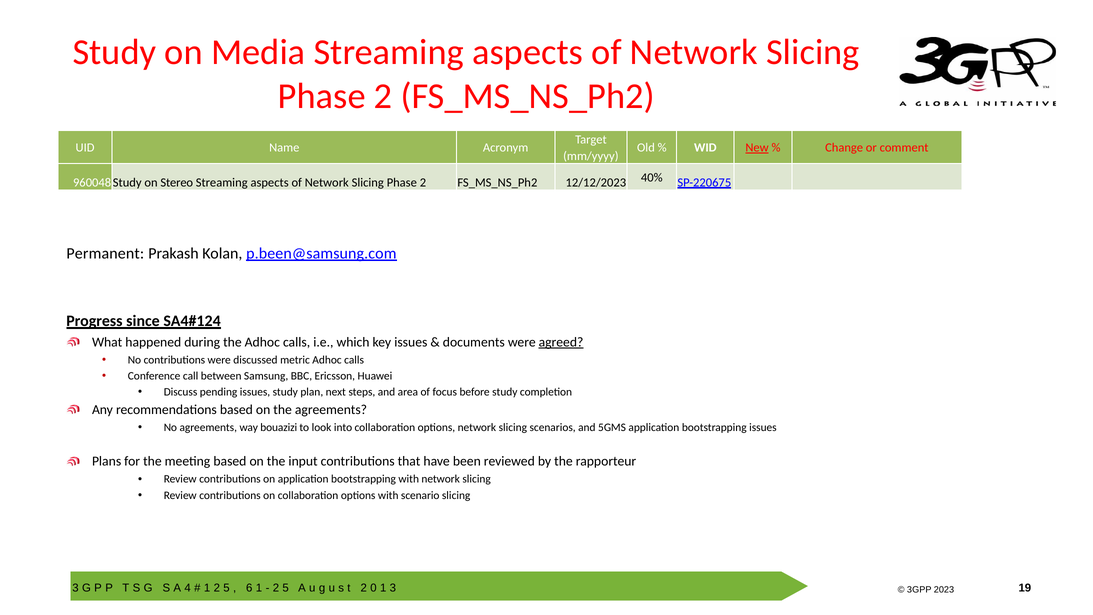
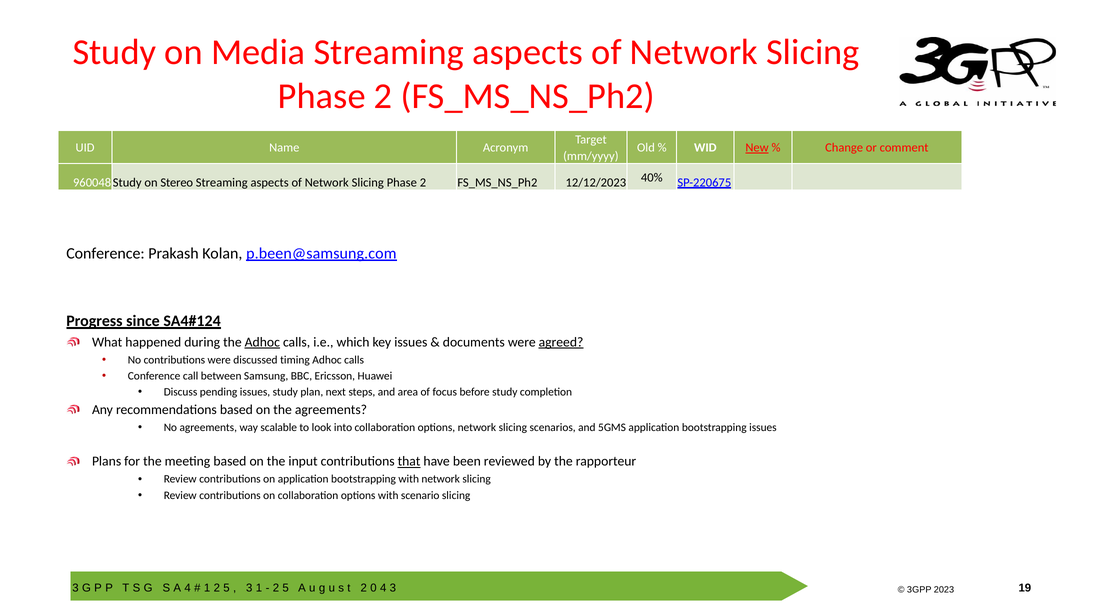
Permanent: Permanent -> Conference (105, 253)
Adhoc underline: none -> present (262, 342)
metric: metric -> timing (295, 360)
bouazizi: bouazizi -> scalable (279, 427)
that underline: none -> present (409, 461)
6: 6 -> 3 (249, 588)
1: 1 -> 4 (383, 588)
